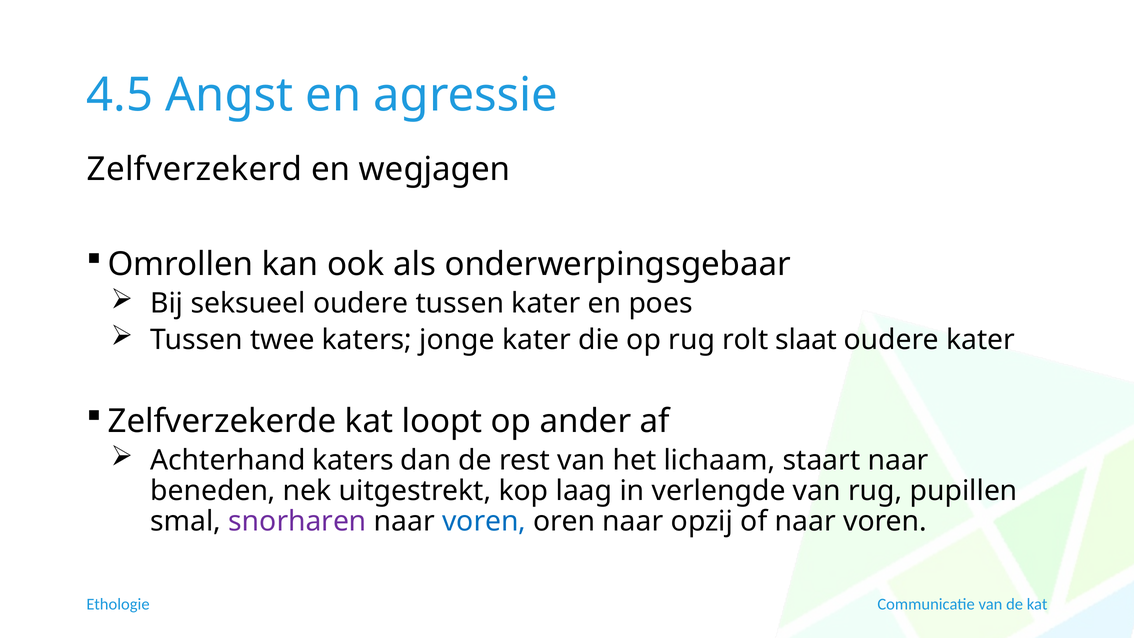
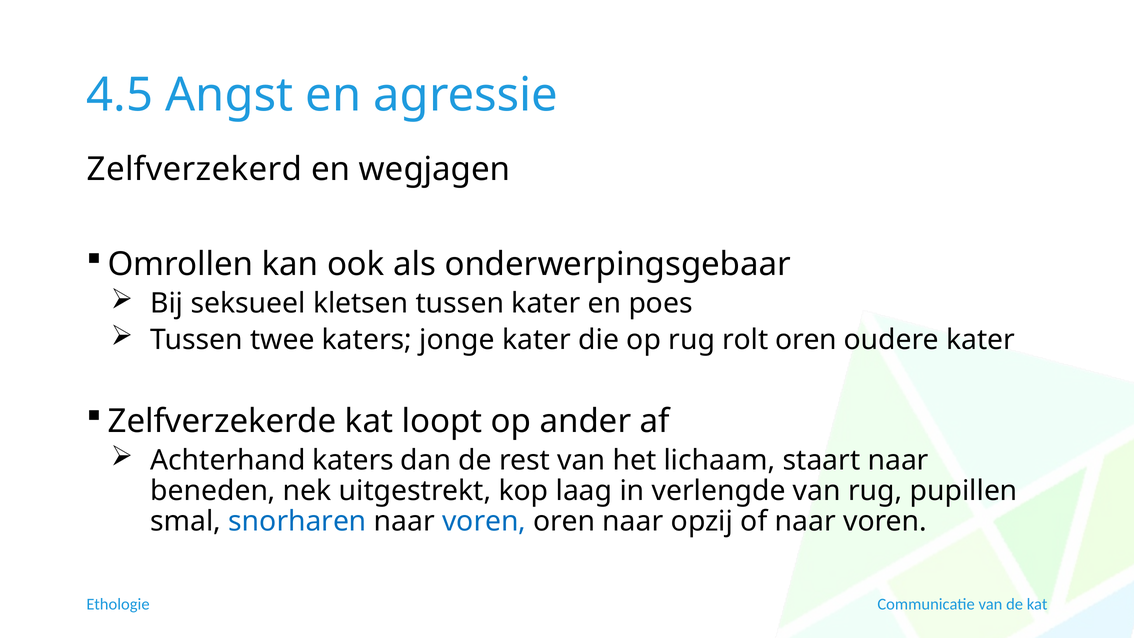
seksueel oudere: oudere -> kletsen (361, 303)
rolt slaat: slaat -> oren (806, 340)
snorharen colour: purple -> blue (297, 522)
